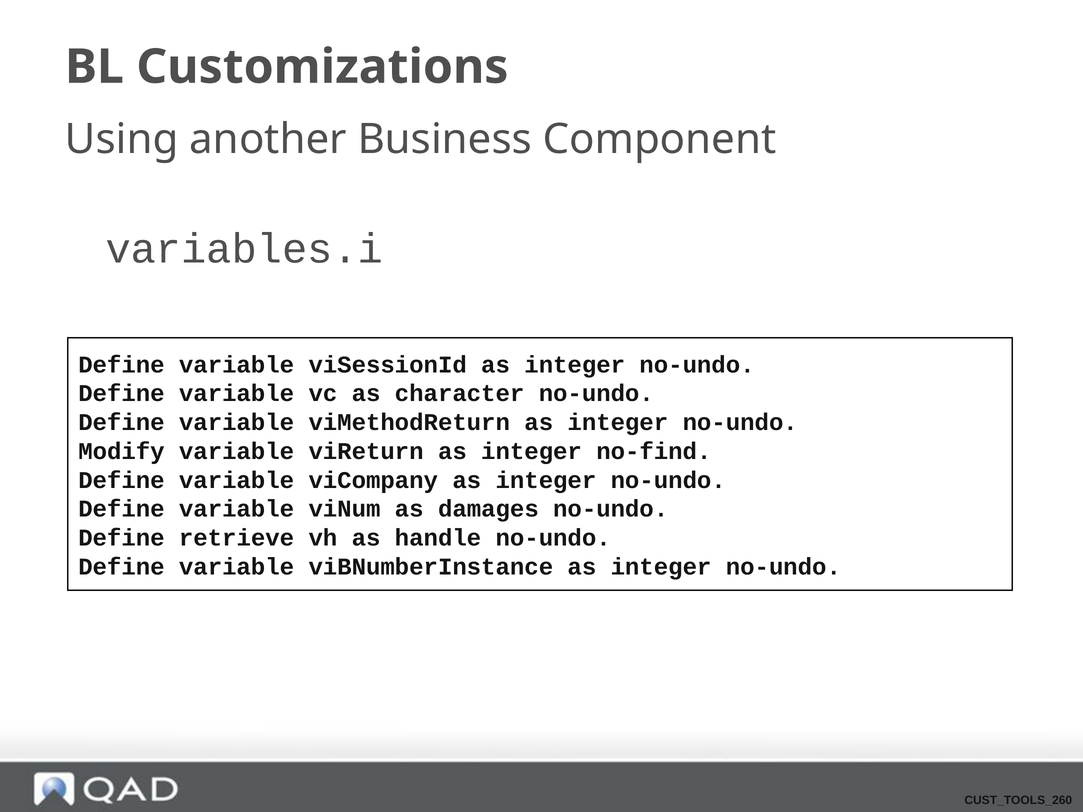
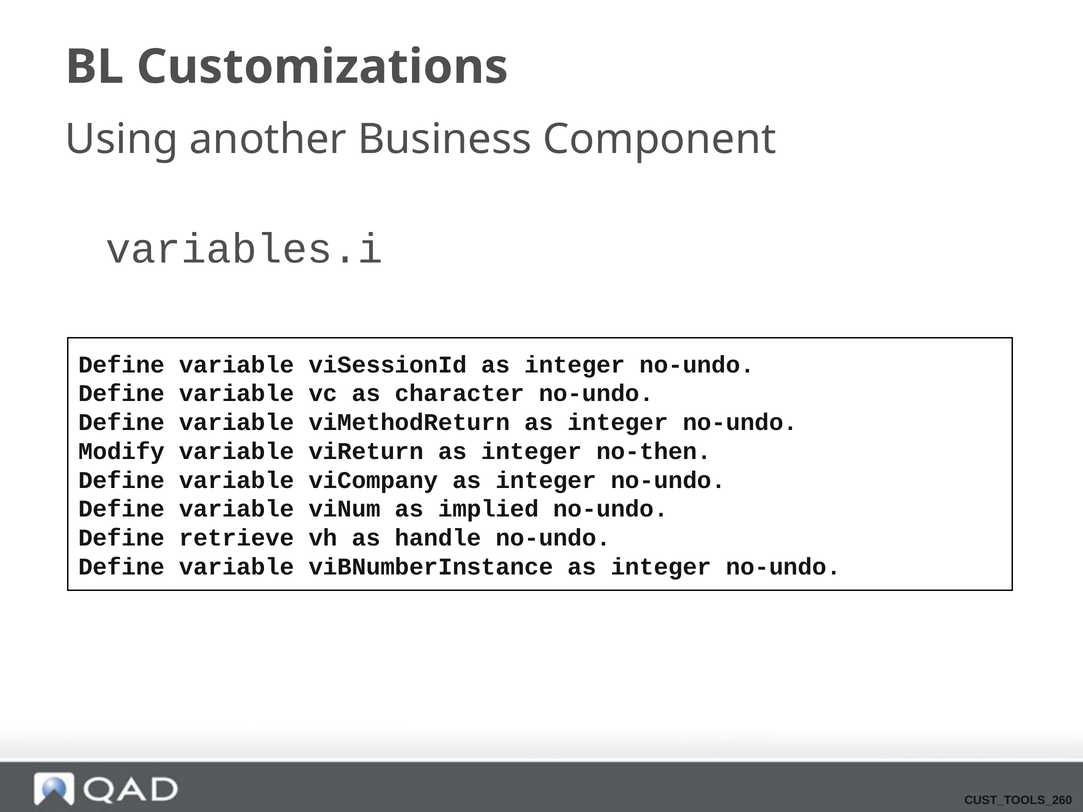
no-find: no-find -> no-then (654, 451)
damages: damages -> implied (488, 509)
